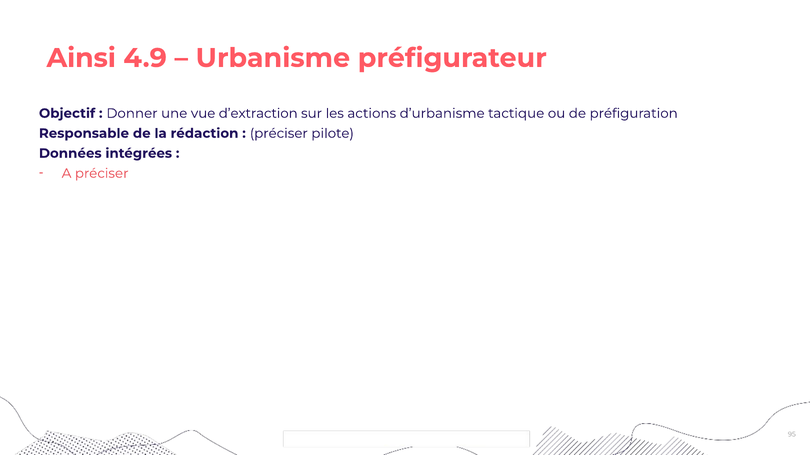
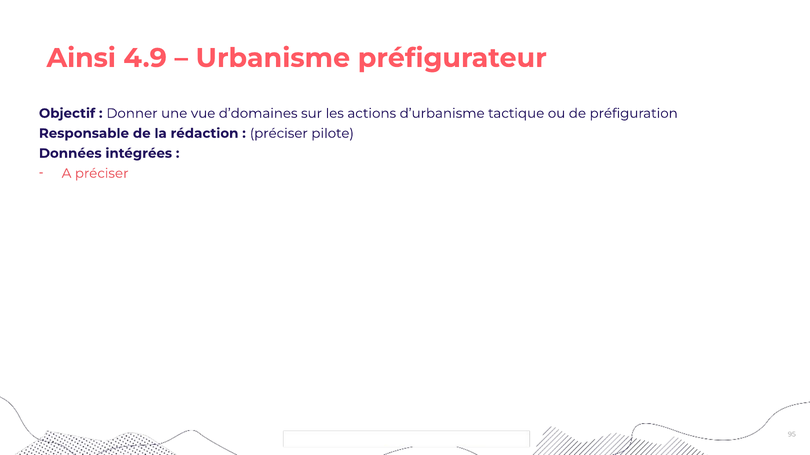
d’extraction: d’extraction -> d’domaines (258, 114)
